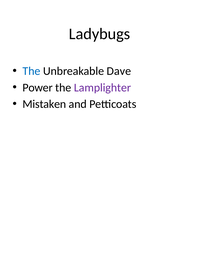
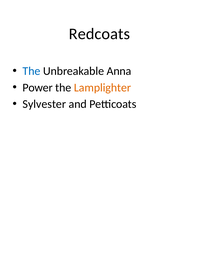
Ladybugs: Ladybugs -> Redcoats (99, 34)
Dave: Dave -> Anna (119, 71)
Lamplighter colour: purple -> orange (102, 88)
Mistaken: Mistaken -> Sylvester (44, 104)
